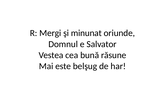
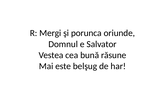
minunat: minunat -> porunca (86, 33)
